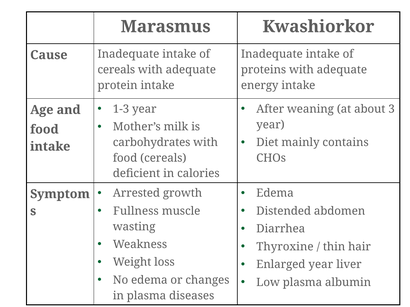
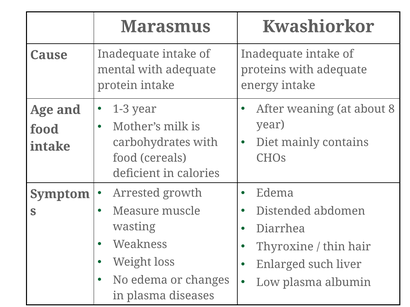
cereals: cereals -> mental (116, 70)
3: 3 -> 8 (392, 109)
Fullness: Fullness -> Measure (136, 211)
Enlarged year: year -> such (321, 265)
